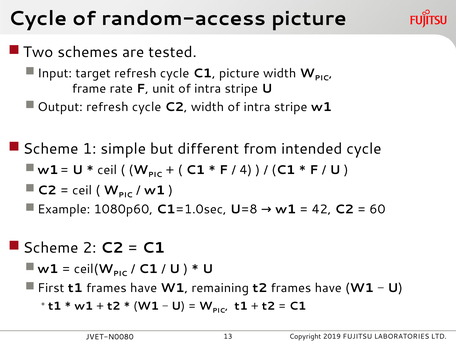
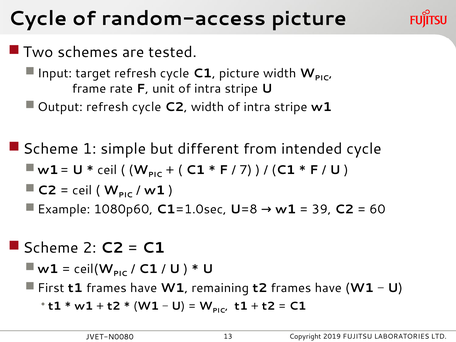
4: 4 -> 7 (246, 170)
42: 42 -> 39 (321, 209)
